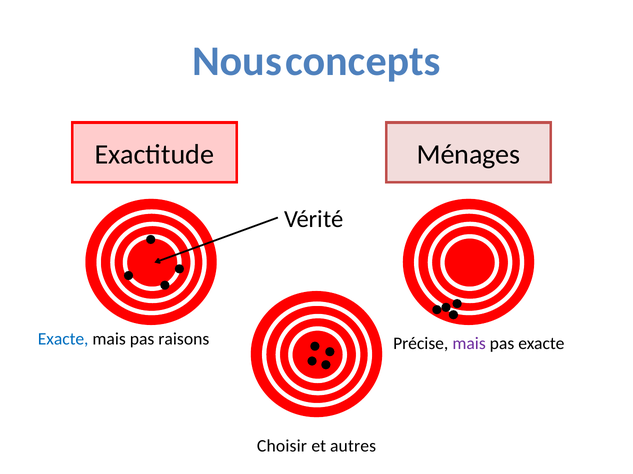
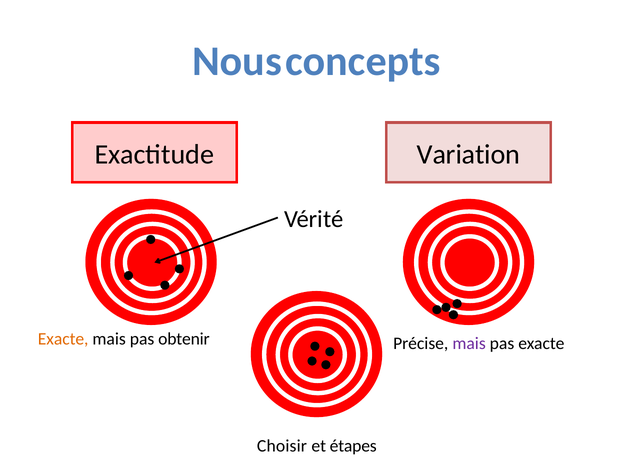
Ménages: Ménages -> Variation (469, 155)
Exacte colour: blue -> orange (63, 340)
raisons: raisons -> obtenir (184, 340)
autres: autres -> étapes (353, 447)
